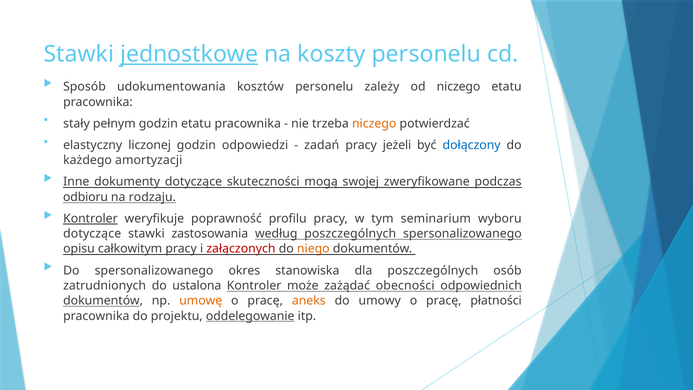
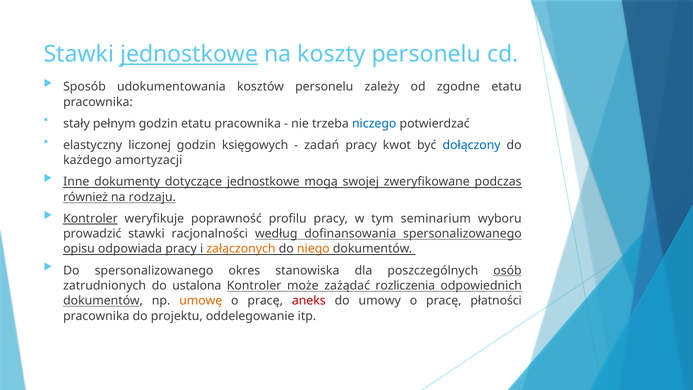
od niczego: niczego -> zgodne (458, 87)
niczego colour: orange -> blue (374, 124)
odpowiedzi: odpowiedzi -> księgowych (255, 145)
jeżeli: jeżeli -> kwot (397, 145)
dotyczące skuteczności: skuteczności -> jednostkowe (263, 182)
odbioru: odbioru -> również (86, 197)
dotyczące: dotyczące -> prowadzić (92, 234)
zastosowania: zastosowania -> racjonalności (210, 234)
według poszczególnych: poszczególnych -> dofinansowania (350, 234)
całkowitym: całkowitym -> odpowiada (130, 249)
załączonych colour: red -> orange (241, 249)
osób underline: none -> present (507, 270)
obecności: obecności -> rozliczenia (405, 286)
aneks colour: orange -> red (309, 301)
oddelegowanie underline: present -> none (250, 316)
